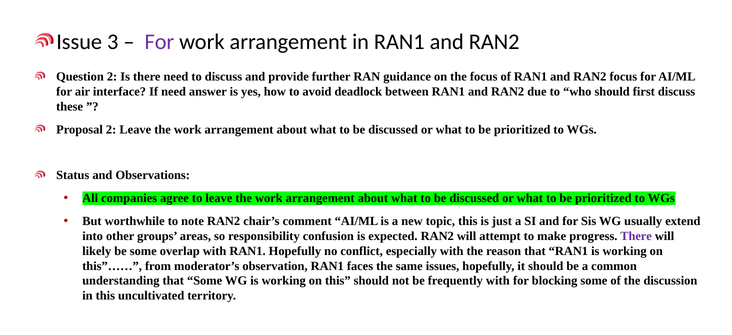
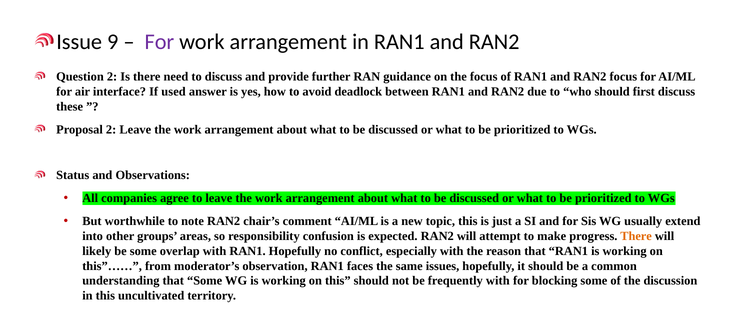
3: 3 -> 9 (113, 42)
If need: need -> used (174, 92)
There colour: purple -> orange (636, 236)
